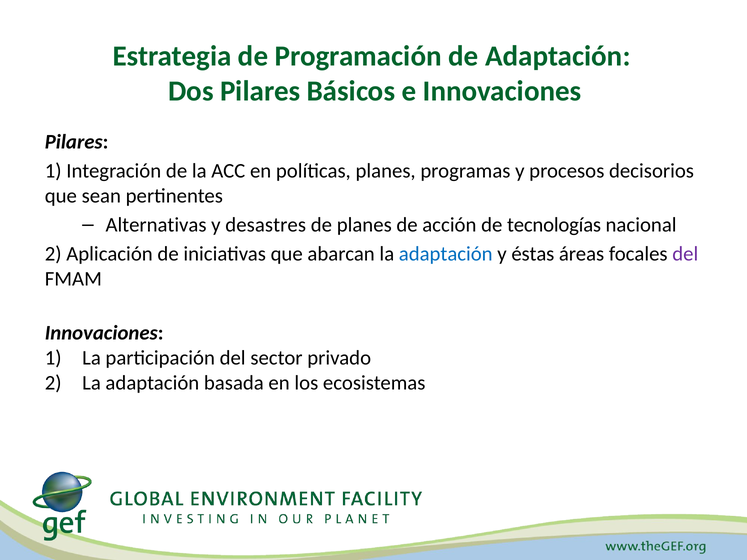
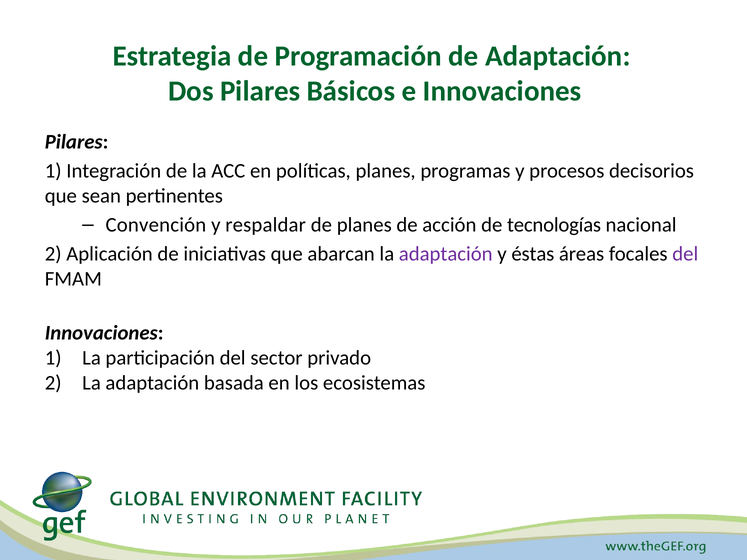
Alternativas: Alternativas -> Convención (156, 225)
desastres: desastres -> respaldar (266, 225)
adaptación colour: blue -> purple (446, 254)
